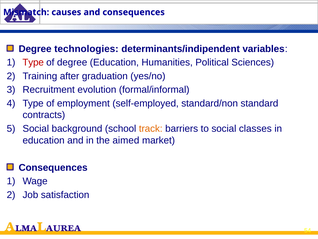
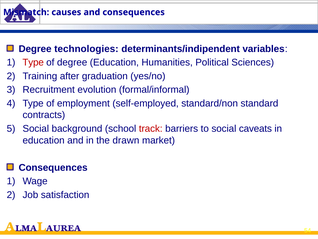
track colour: orange -> red (151, 128)
classes: classes -> caveats (255, 128)
aimed: aimed -> drawn (126, 140)
